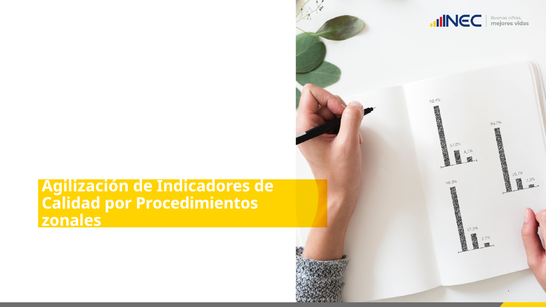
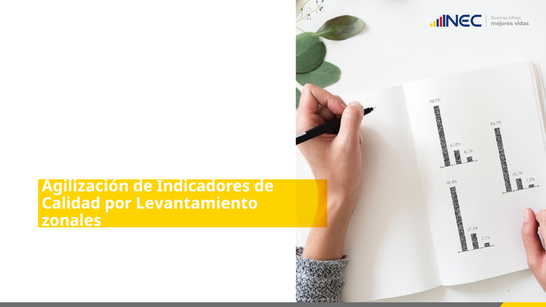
Procedimientos: Procedimientos -> Levantamiento (197, 203)
